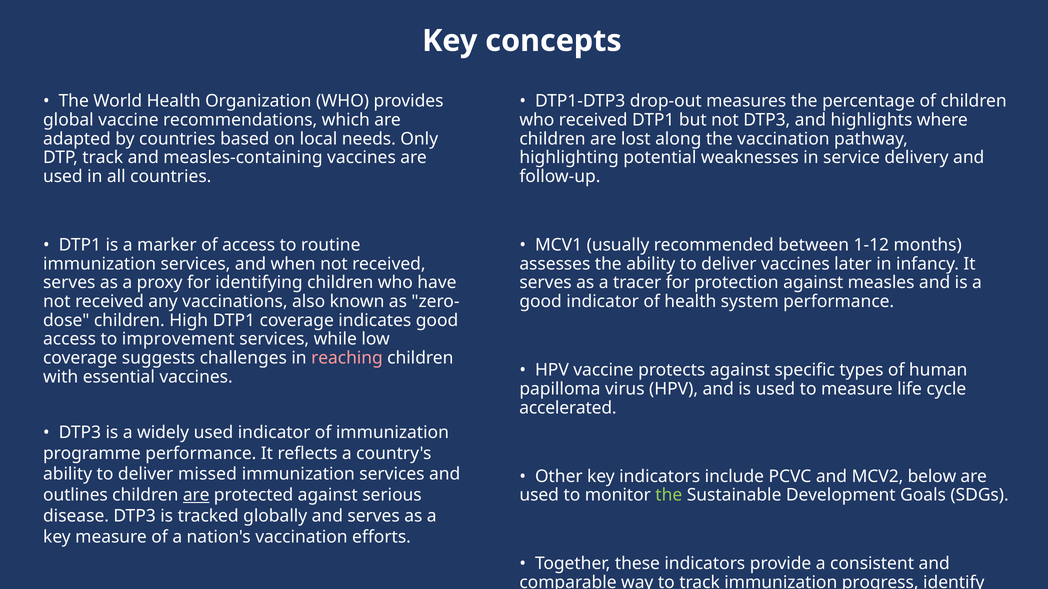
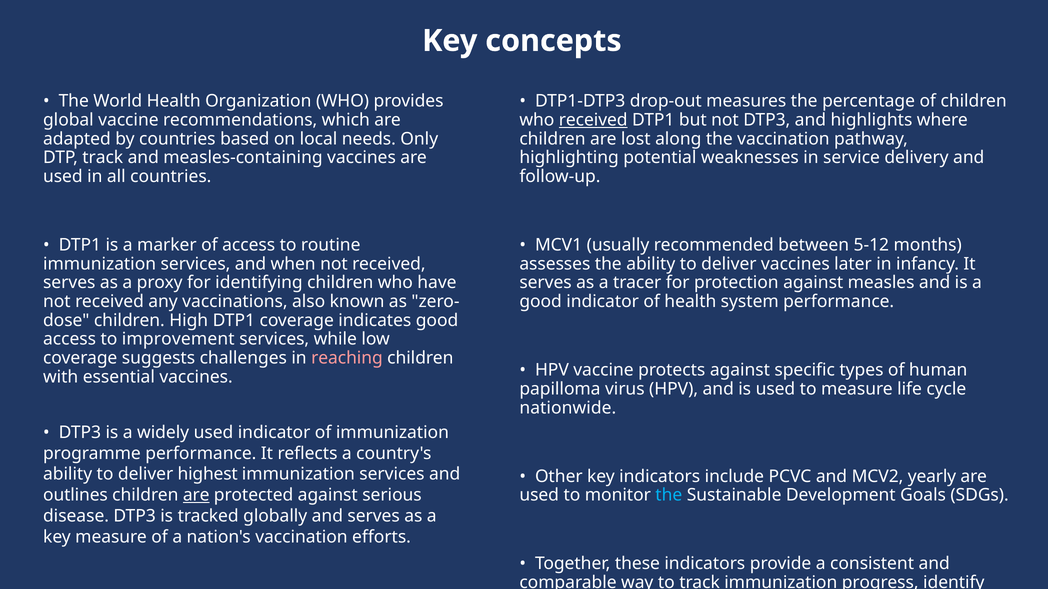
received underline: none -> present (593, 120)
1-12: 1-12 -> 5-12 (871, 245)
accelerated: accelerated -> nationwide (568, 408)
deliver missed: missed -> highest (208, 475)
below: below -> yearly (932, 477)
the colour: light green -> light blue (669, 496)
